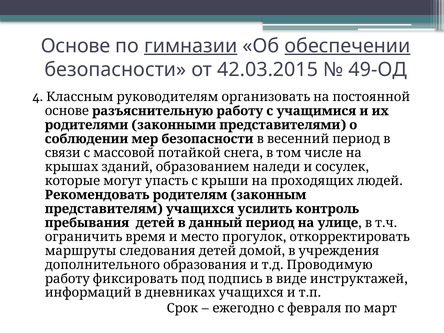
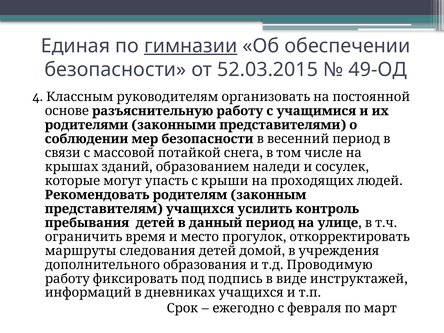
Основе: Основе -> Единая (75, 46)
обеспечении underline: present -> none (347, 46)
42.03.2015: 42.03.2015 -> 52.03.2015 (268, 70)
